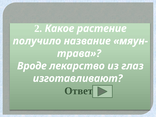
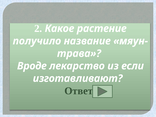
глаз: глаз -> если (133, 66)
